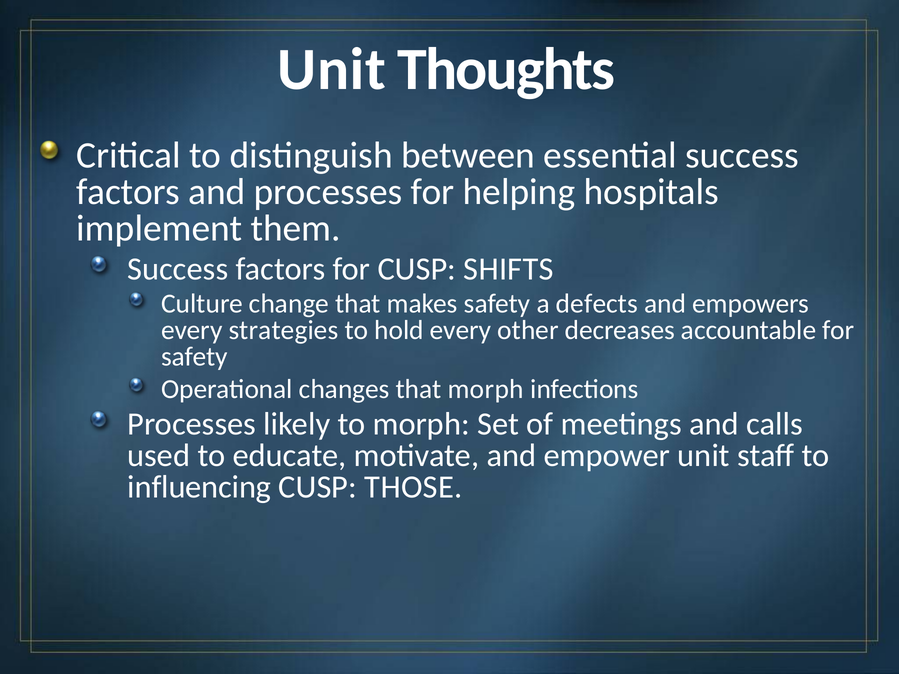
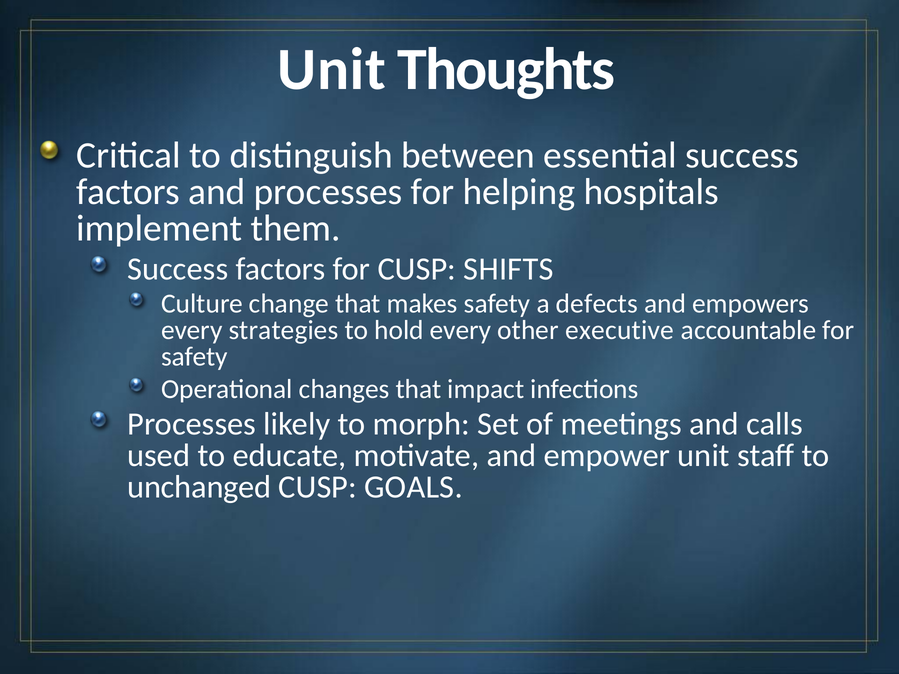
decreases: decreases -> executive (620, 330)
that morph: morph -> impact (486, 389)
influencing: influencing -> unchanged (199, 487)
THOSE: THOSE -> GOALS (413, 487)
